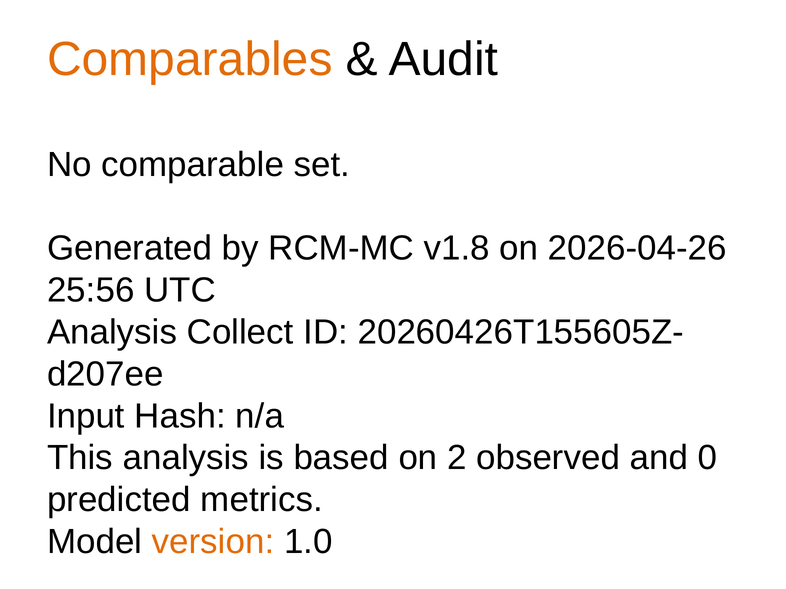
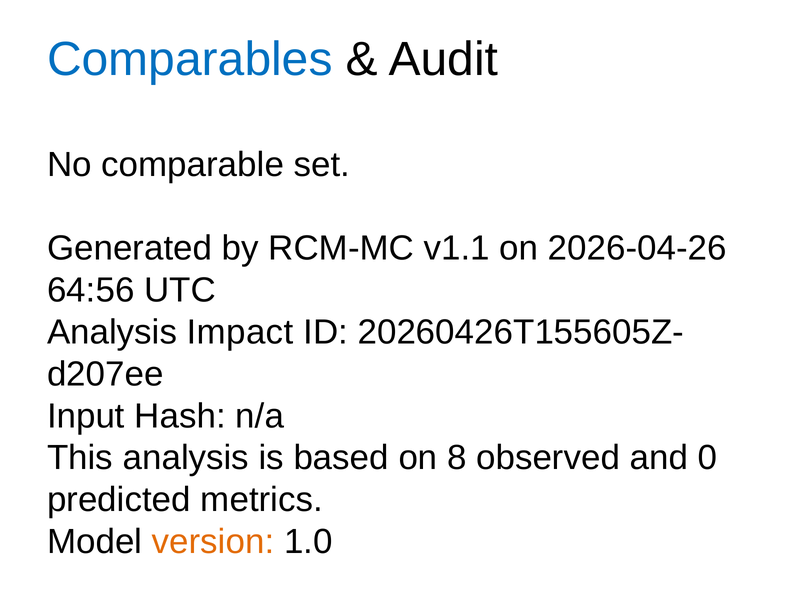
Comparables colour: orange -> blue (190, 60)
v1.8: v1.8 -> v1.1 (457, 249)
25:56: 25:56 -> 64:56 (91, 291)
Collect: Collect -> Impact (240, 333)
2: 2 -> 8 (457, 458)
